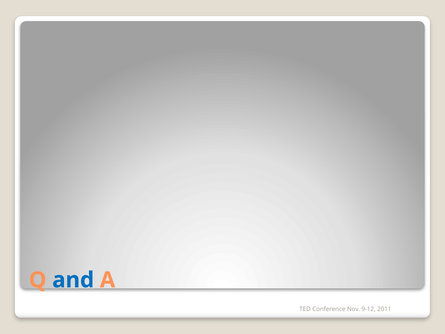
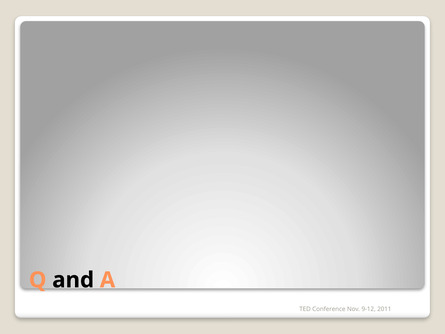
and colour: blue -> black (73, 280)
